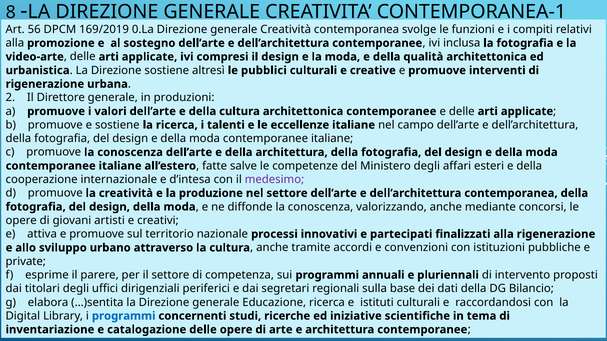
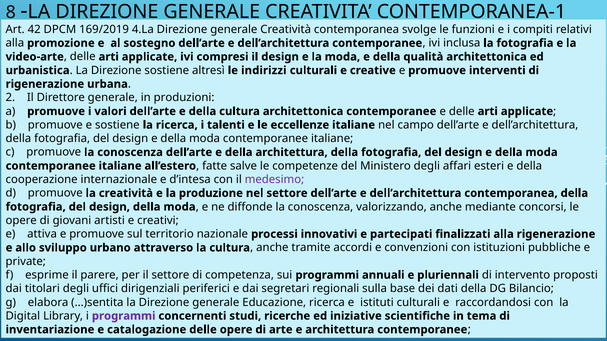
56: 56 -> 42 (34, 29)
0.La: 0.La -> 4.La (143, 29)
pubblici: pubblici -> indirizzi (264, 70)
programmi colour: blue -> purple (124, 316)
